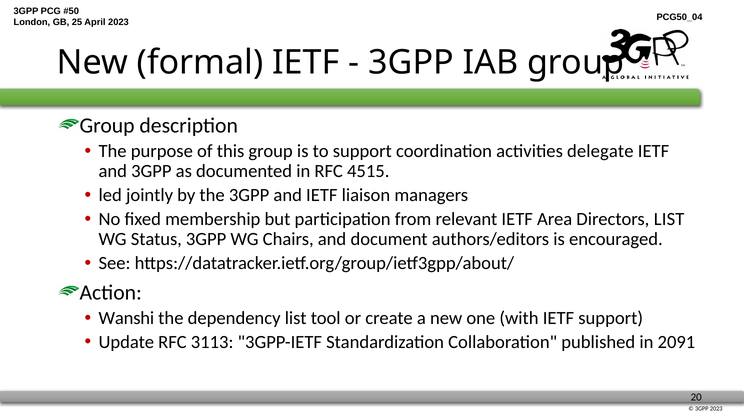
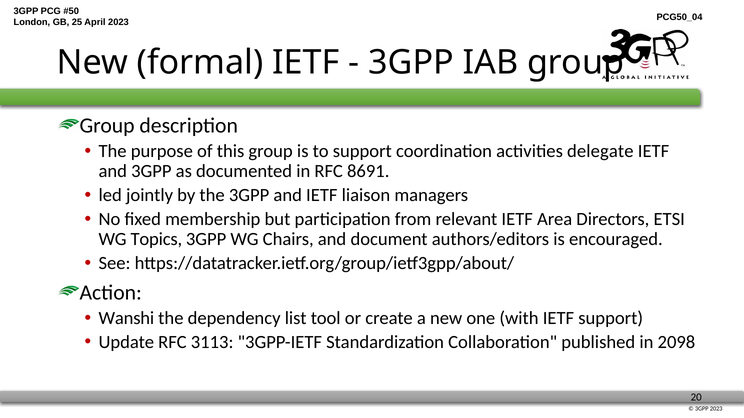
4515: 4515 -> 8691 (368, 172)
Directors LIST: LIST -> ETSI (669, 219)
Status: Status -> Topics (156, 239)
2091: 2091 -> 2098 (676, 343)
